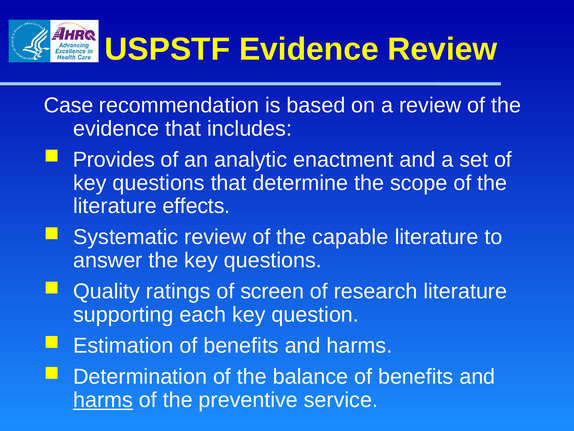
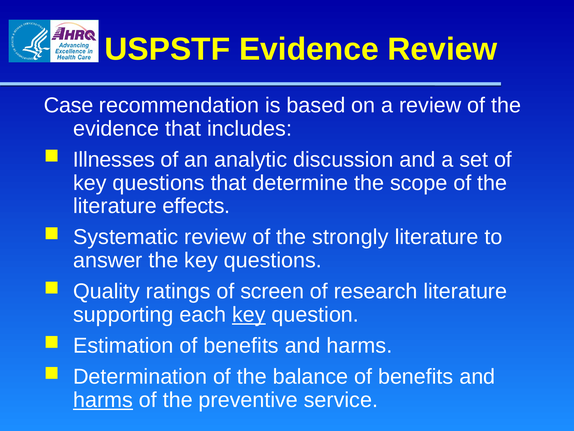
Provides: Provides -> Illnesses (114, 159)
enactment: enactment -> discussion (343, 159)
capable: capable -> strongly (350, 237)
key underline: none -> present (249, 314)
